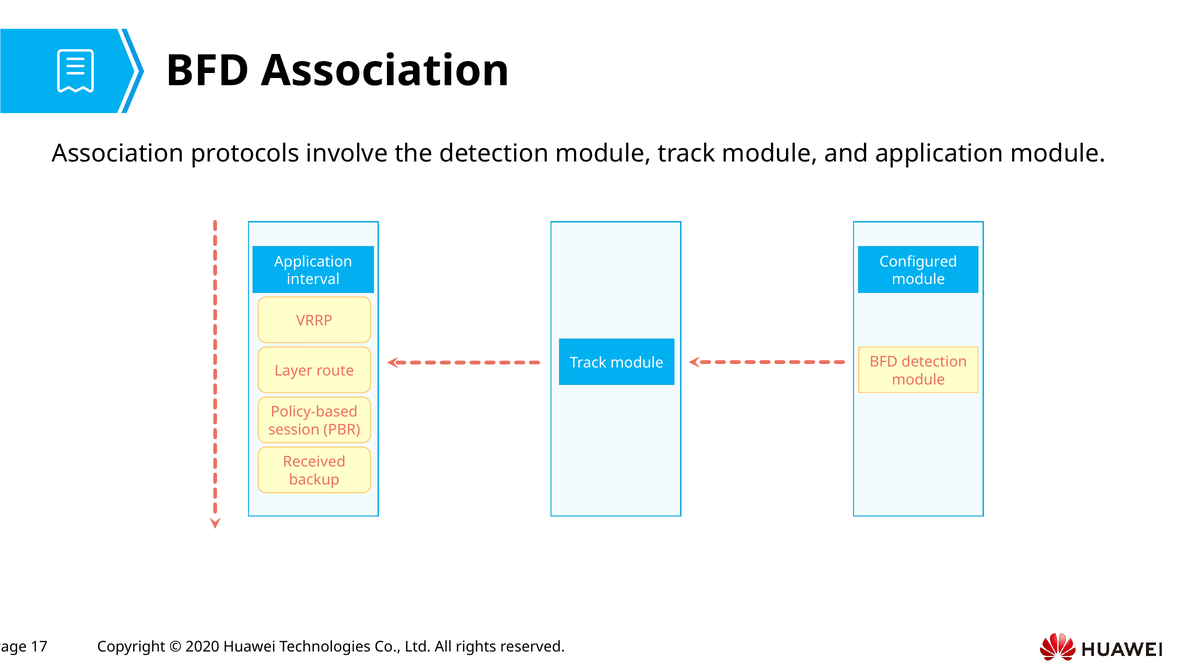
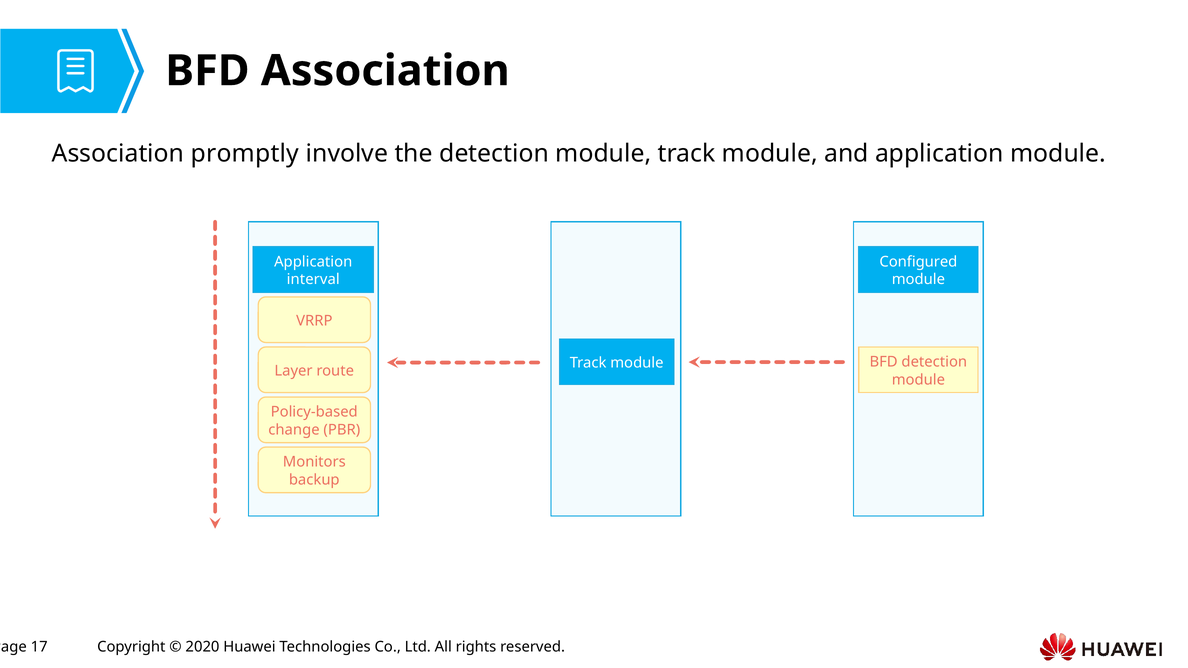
protocols: protocols -> promptly (245, 153)
session: session -> change (294, 430)
Received: Received -> Monitors (314, 462)
